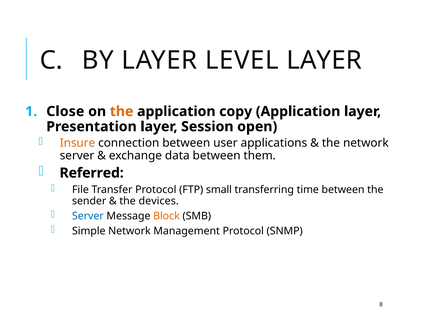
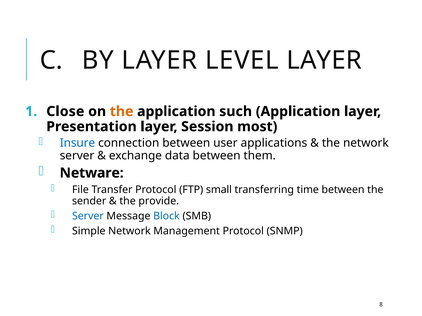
copy: copy -> such (236, 112)
open: open -> most (257, 127)
Insure colour: orange -> blue (77, 143)
Referred: Referred -> Netware (92, 173)
devices: devices -> provide (159, 201)
Block colour: orange -> blue (166, 216)
